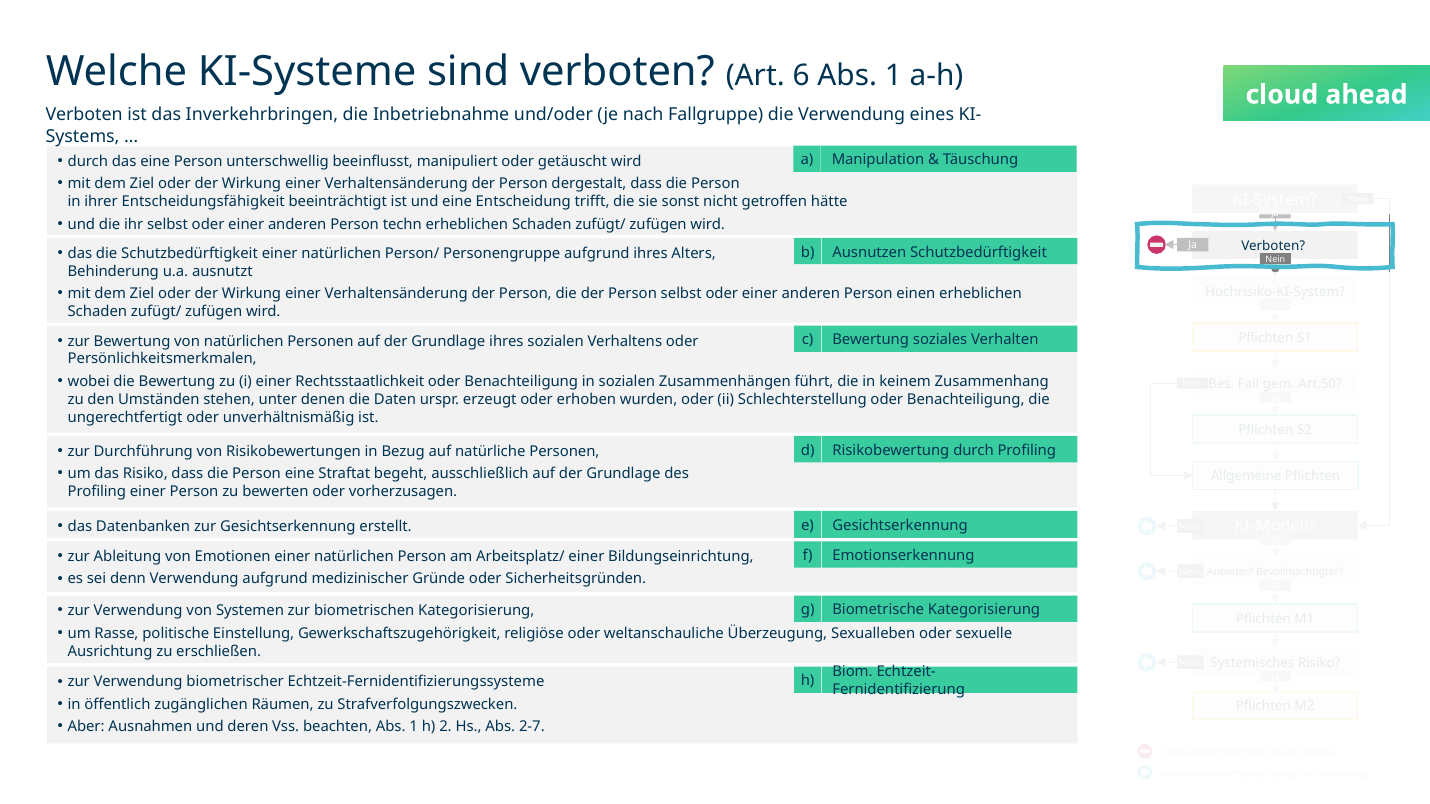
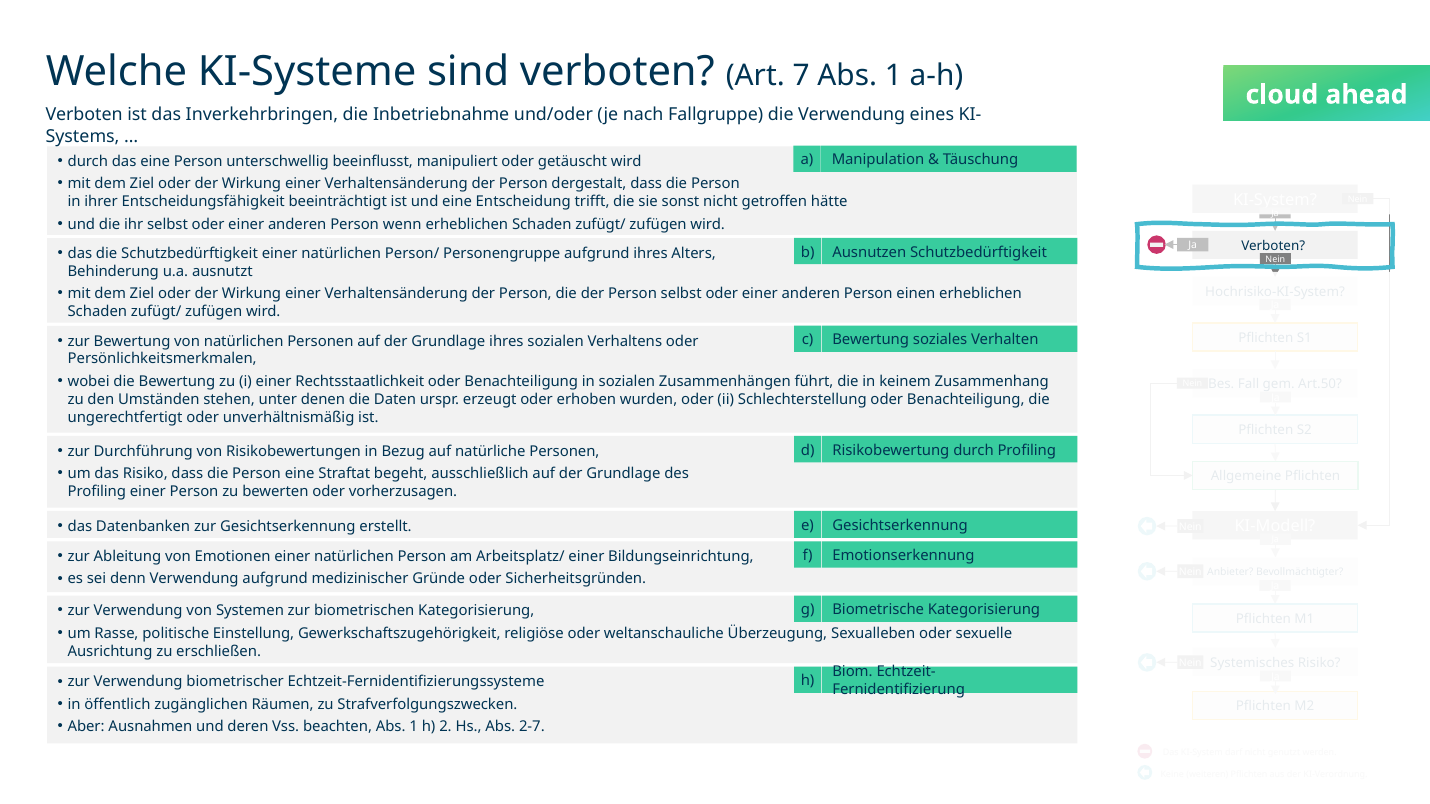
6: 6 -> 7 (801, 76)
techn: techn -> wenn (402, 224)
